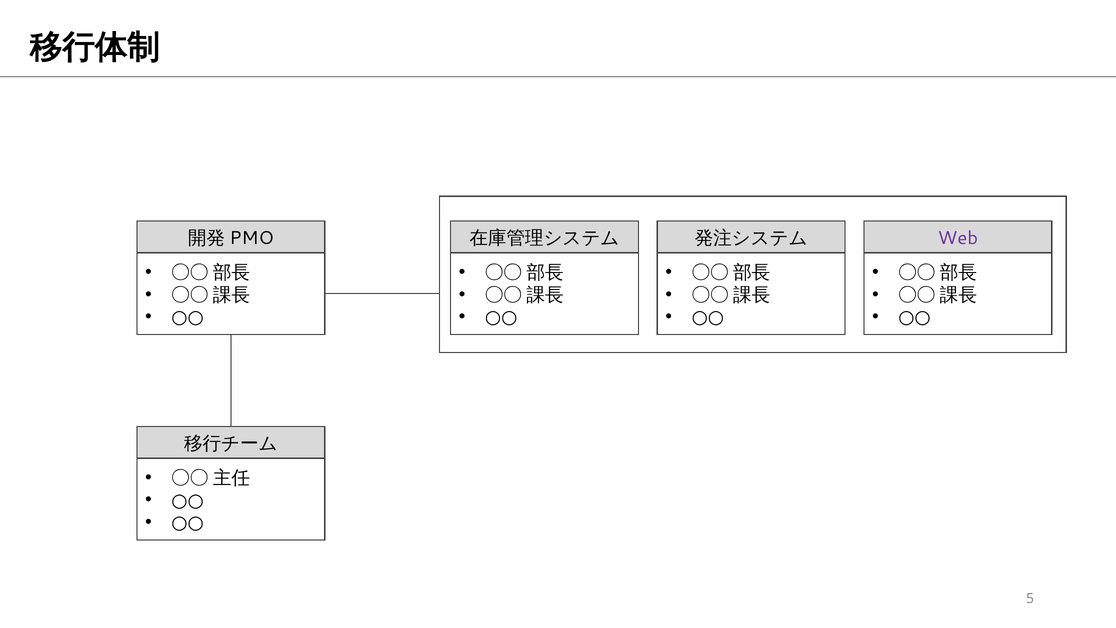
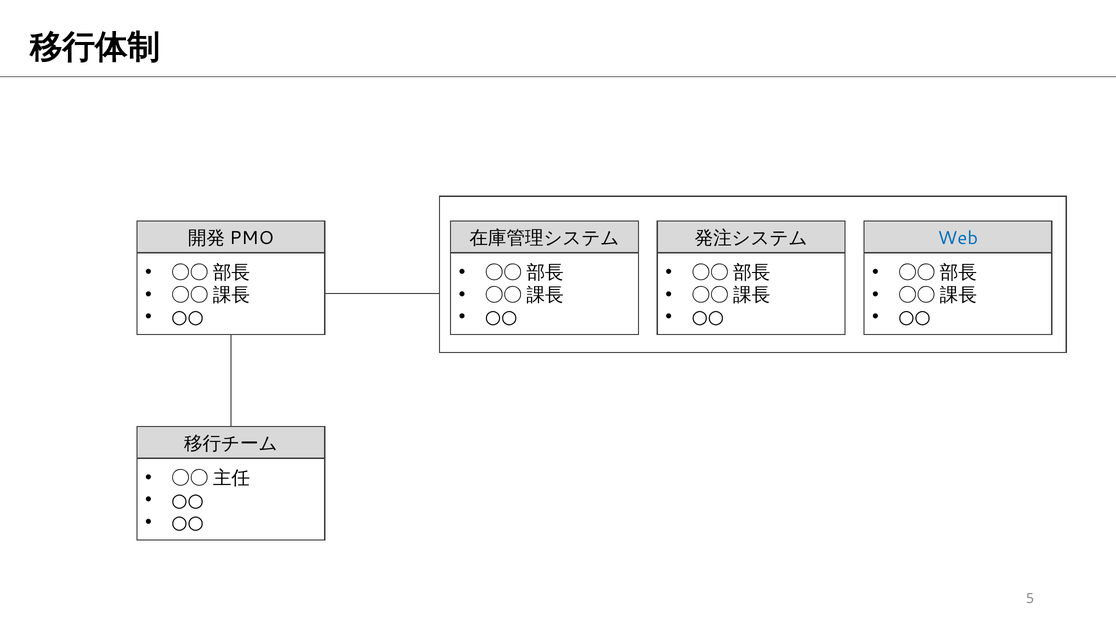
Web colour: purple -> blue (958, 238)
